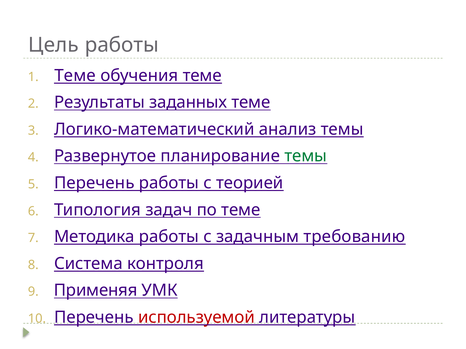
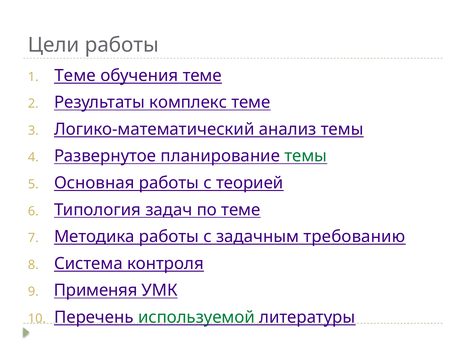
Цель: Цель -> Цели (54, 45)
заданных: заданных -> комплекс (188, 103)
Перечень: Перечень -> Основная (94, 183)
используемой colour: red -> green (196, 318)
